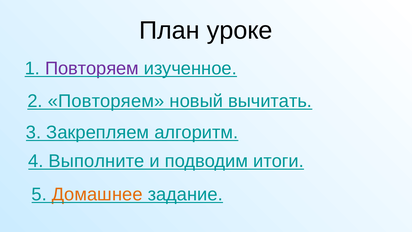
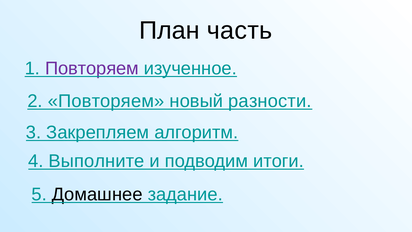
уроке: уроке -> часть (240, 30)
вычитать: вычитать -> разности (270, 101)
Домашнее colour: orange -> black (97, 194)
